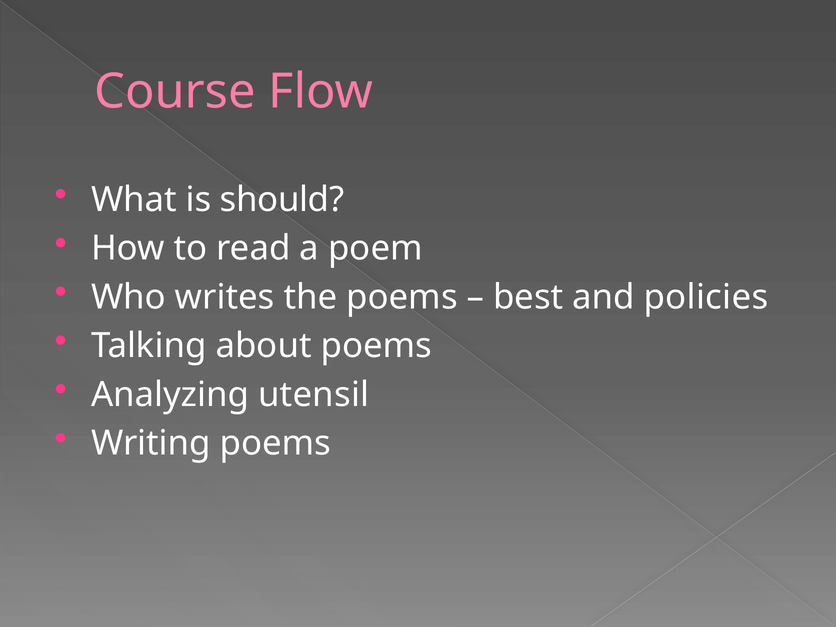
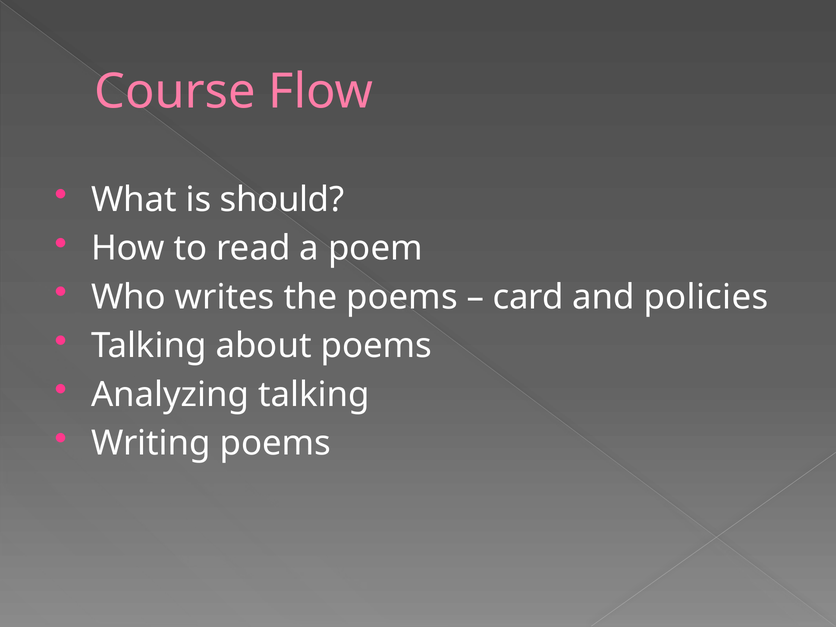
best: best -> card (528, 297)
Analyzing utensil: utensil -> talking (314, 395)
